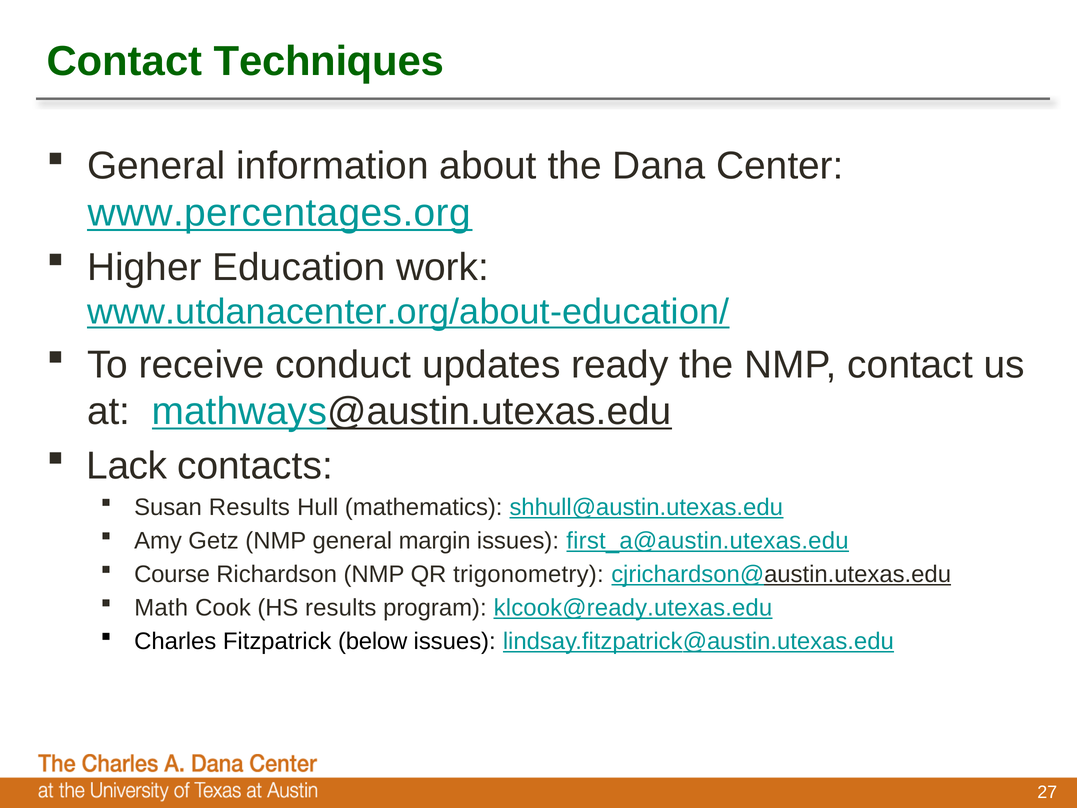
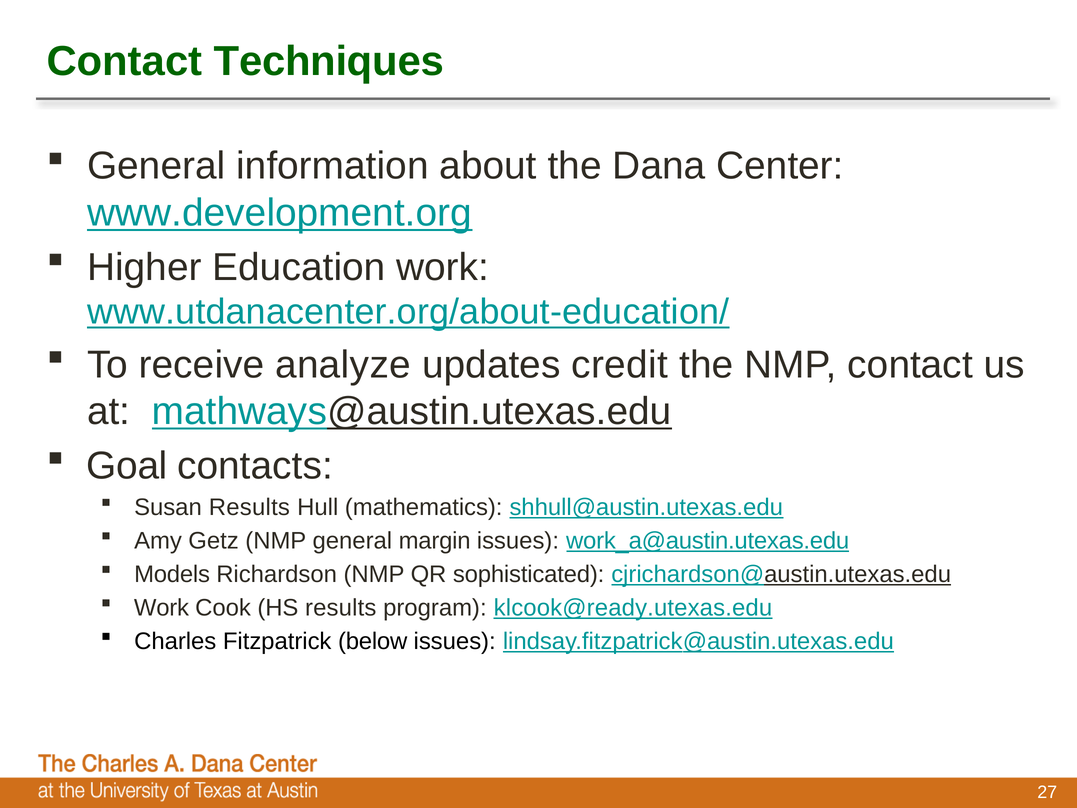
www.percentages.org: www.percentages.org -> www.development.org (279, 213)
conduct: conduct -> analyze (343, 365)
ready: ready -> credit (620, 365)
Lack: Lack -> Goal (127, 466)
first_a@austin.utexas.edu: first_a@austin.utexas.edu -> work_a@austin.utexas.edu (708, 541)
Course: Course -> Models (172, 574)
trigonometry: trigonometry -> sophisticated (529, 574)
Math: Math -> Work (161, 608)
